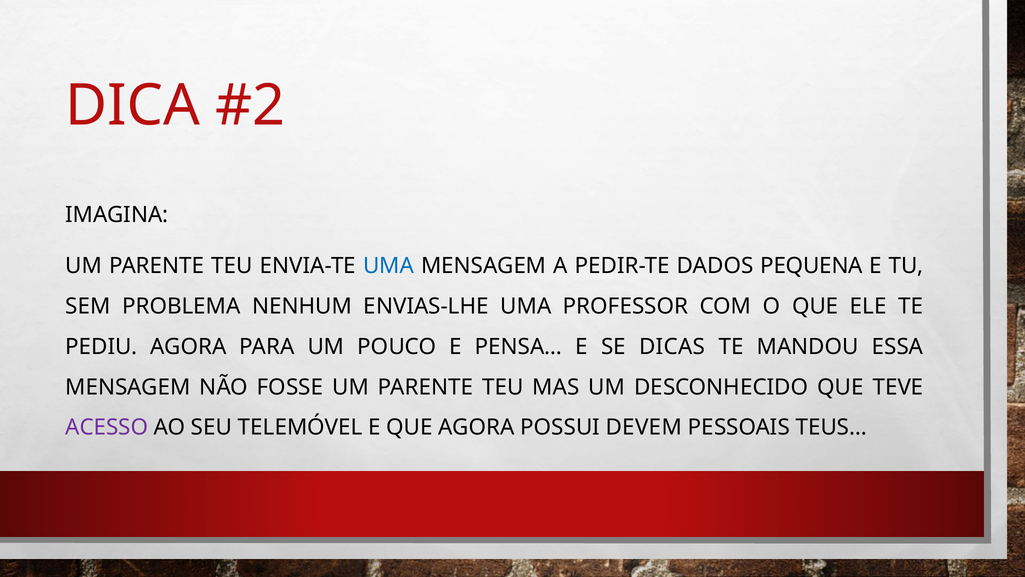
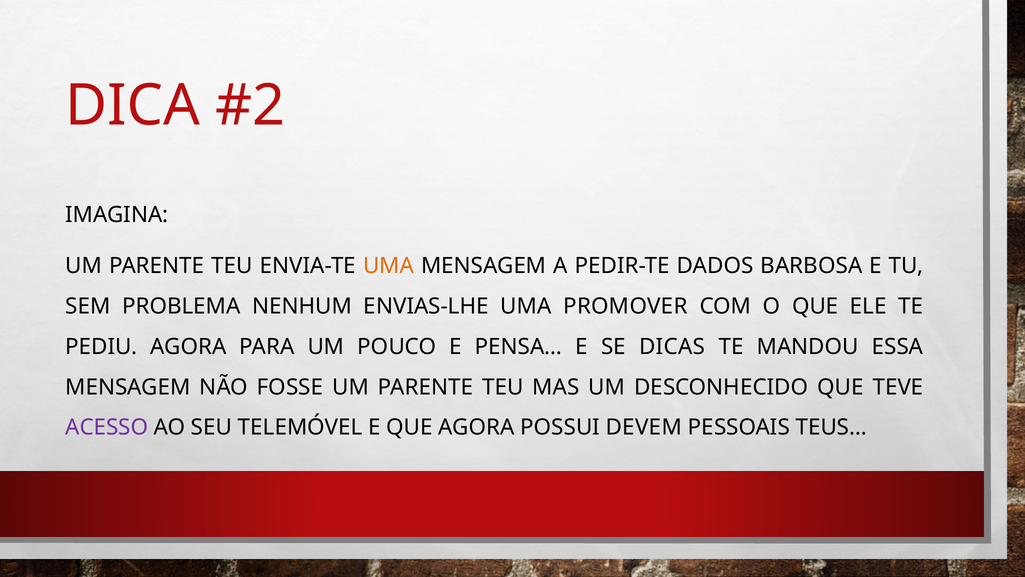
UMA colour: blue -> orange (389, 266)
PEQUENA: PEQUENA -> BARBOSA (811, 266)
PROFESSOR: PROFESSOR -> PROMOVER (625, 306)
